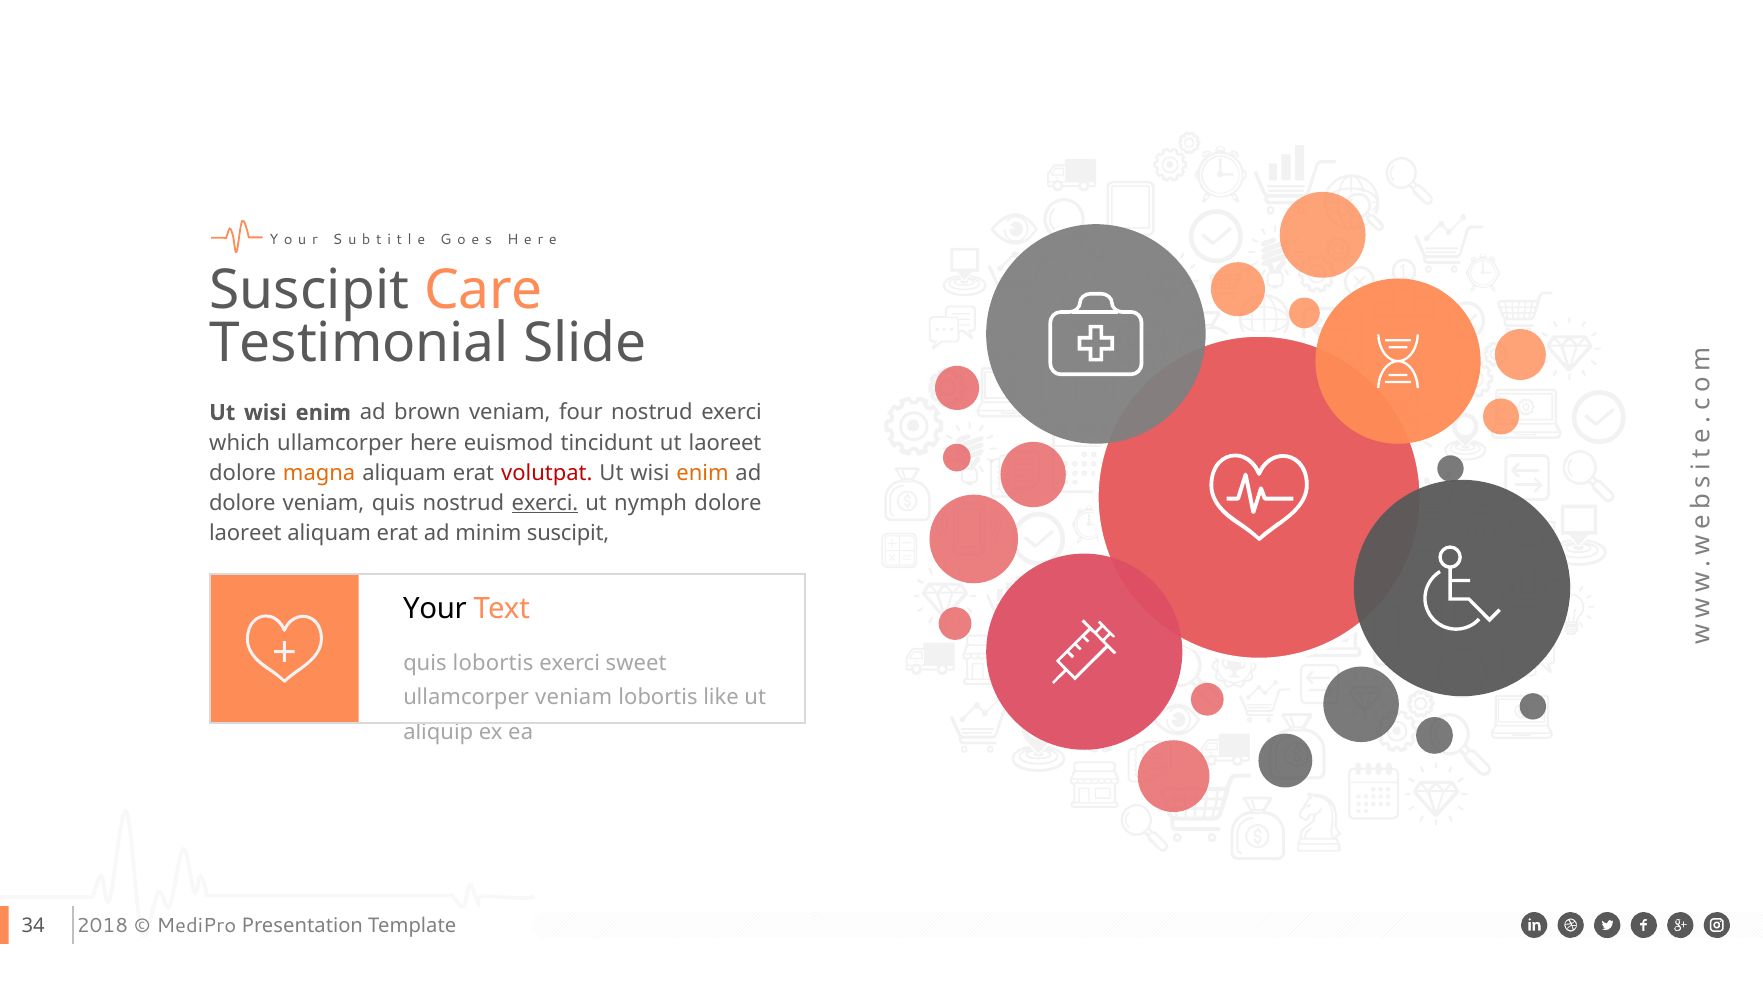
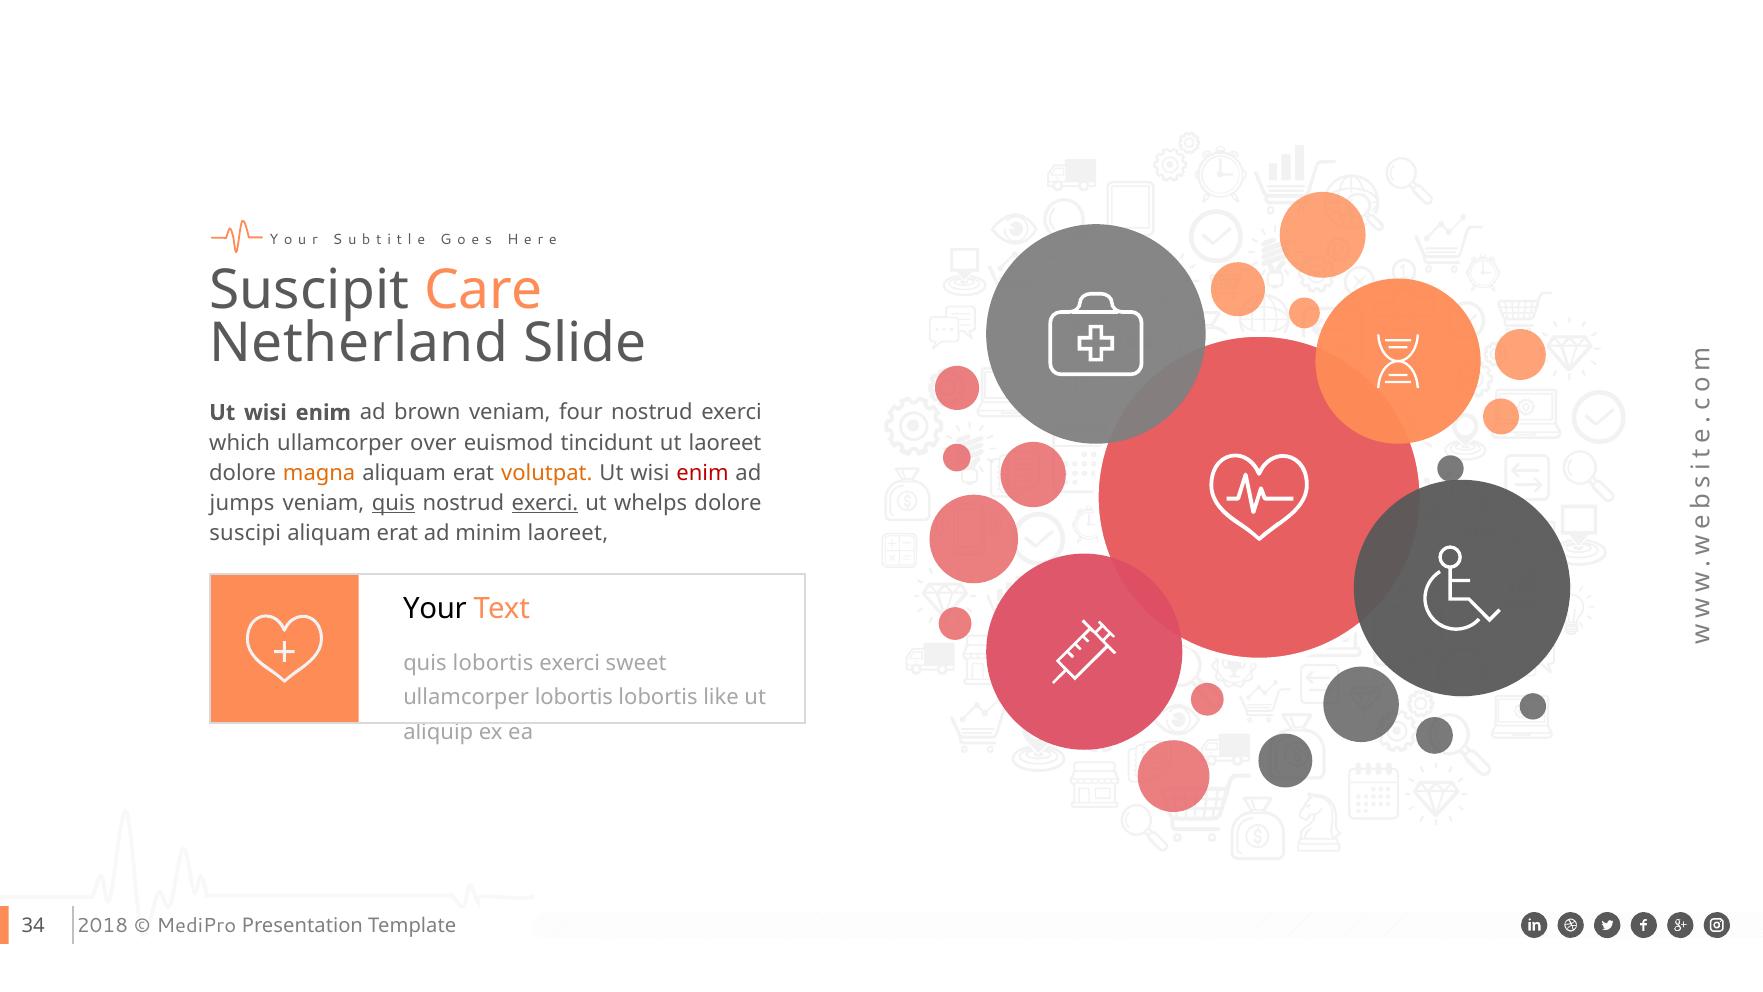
Testimonial: Testimonial -> Netherland (359, 343)
here: here -> over (433, 443)
volutpat colour: red -> orange (547, 473)
enim colour: orange -> red (703, 473)
dolore: dolore -> jumps (242, 503)
quis underline: none -> present (393, 503)
nymph: nymph -> whelps (651, 503)
laoreet: laoreet -> suscipi (245, 533)
minim suscipit: suscipit -> laoreet (568, 533)
ullamcorper veniam: veniam -> lobortis (574, 697)
